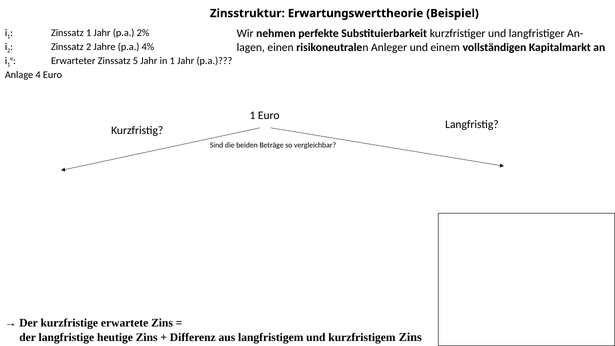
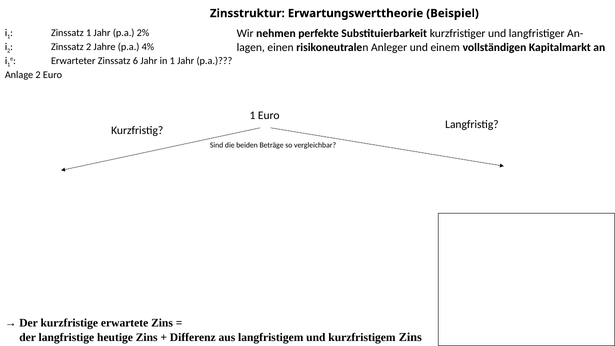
5: 5 -> 6 (135, 61)
Anlage 4: 4 -> 2 (38, 75)
